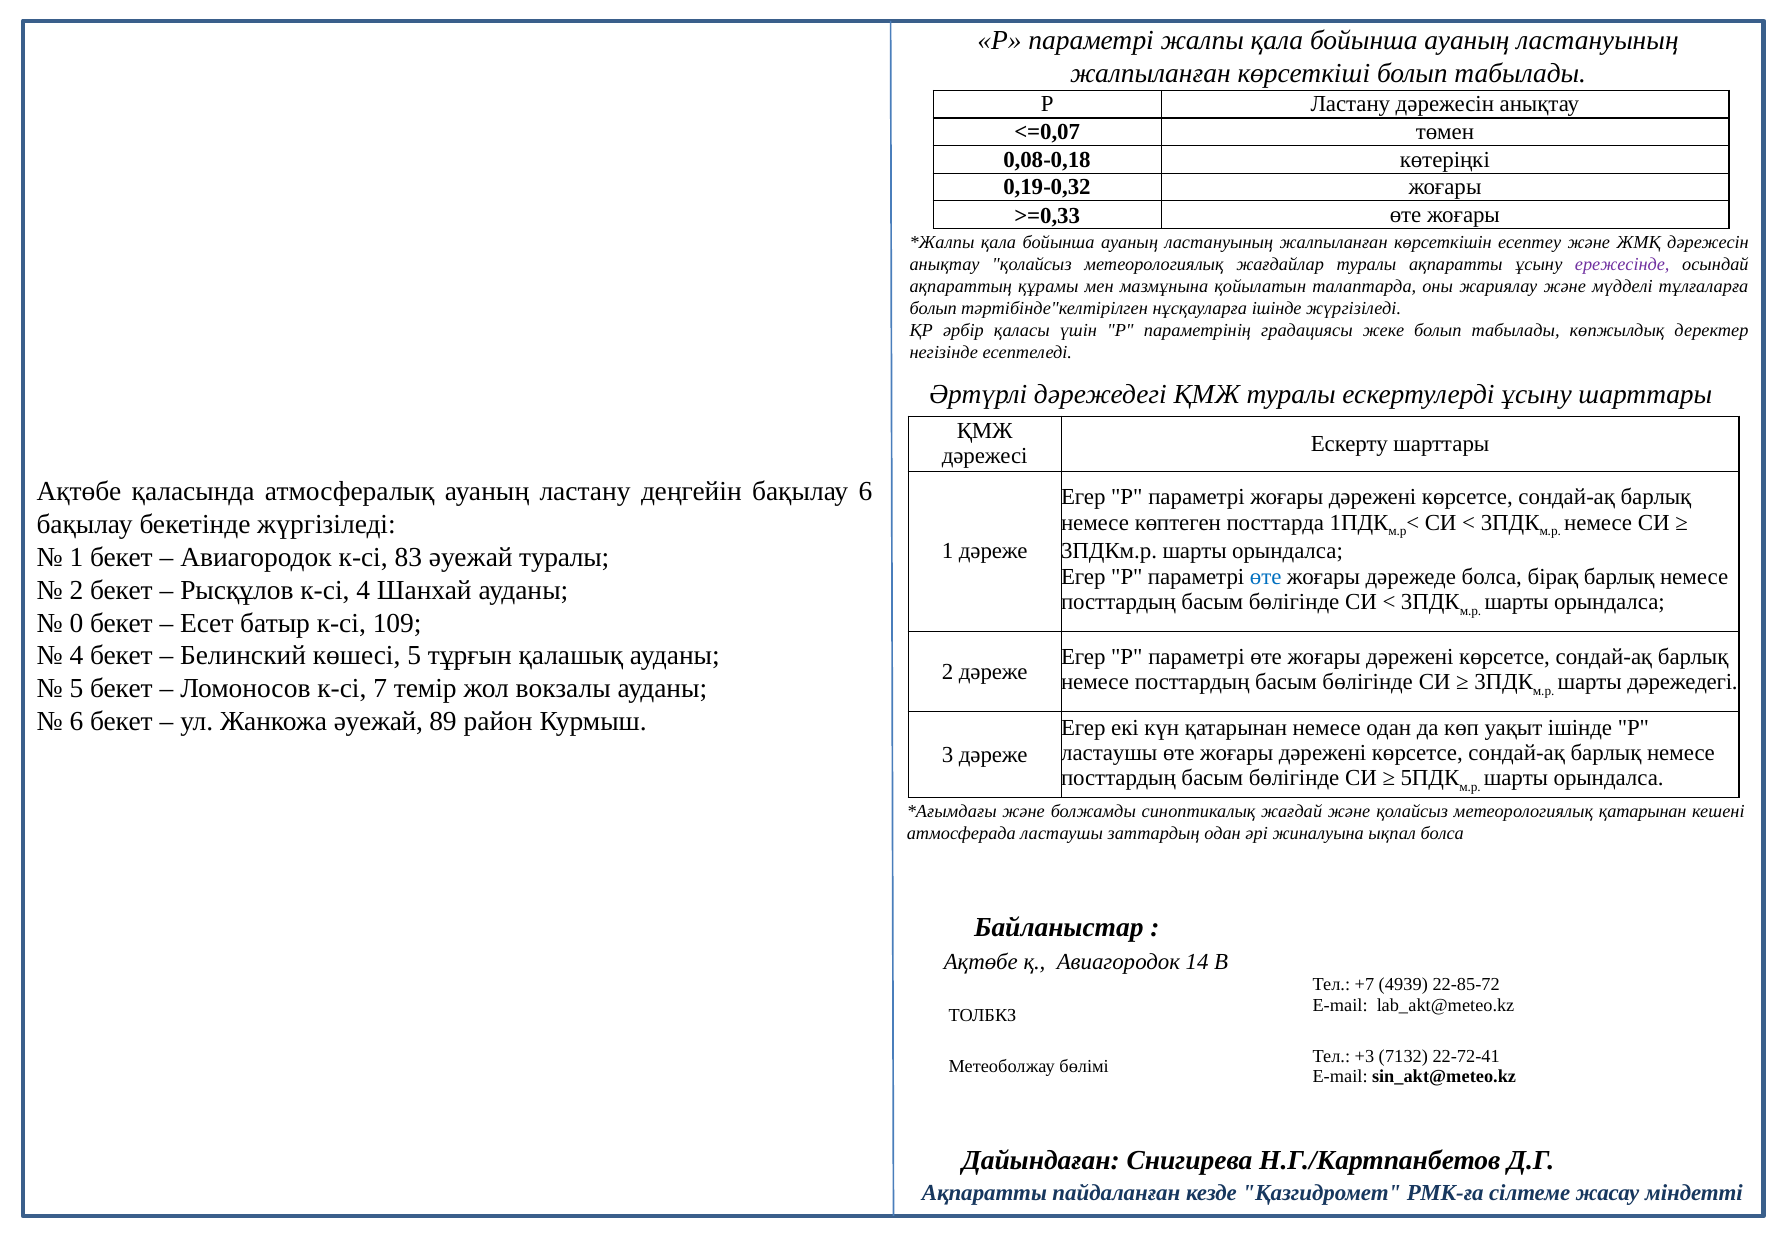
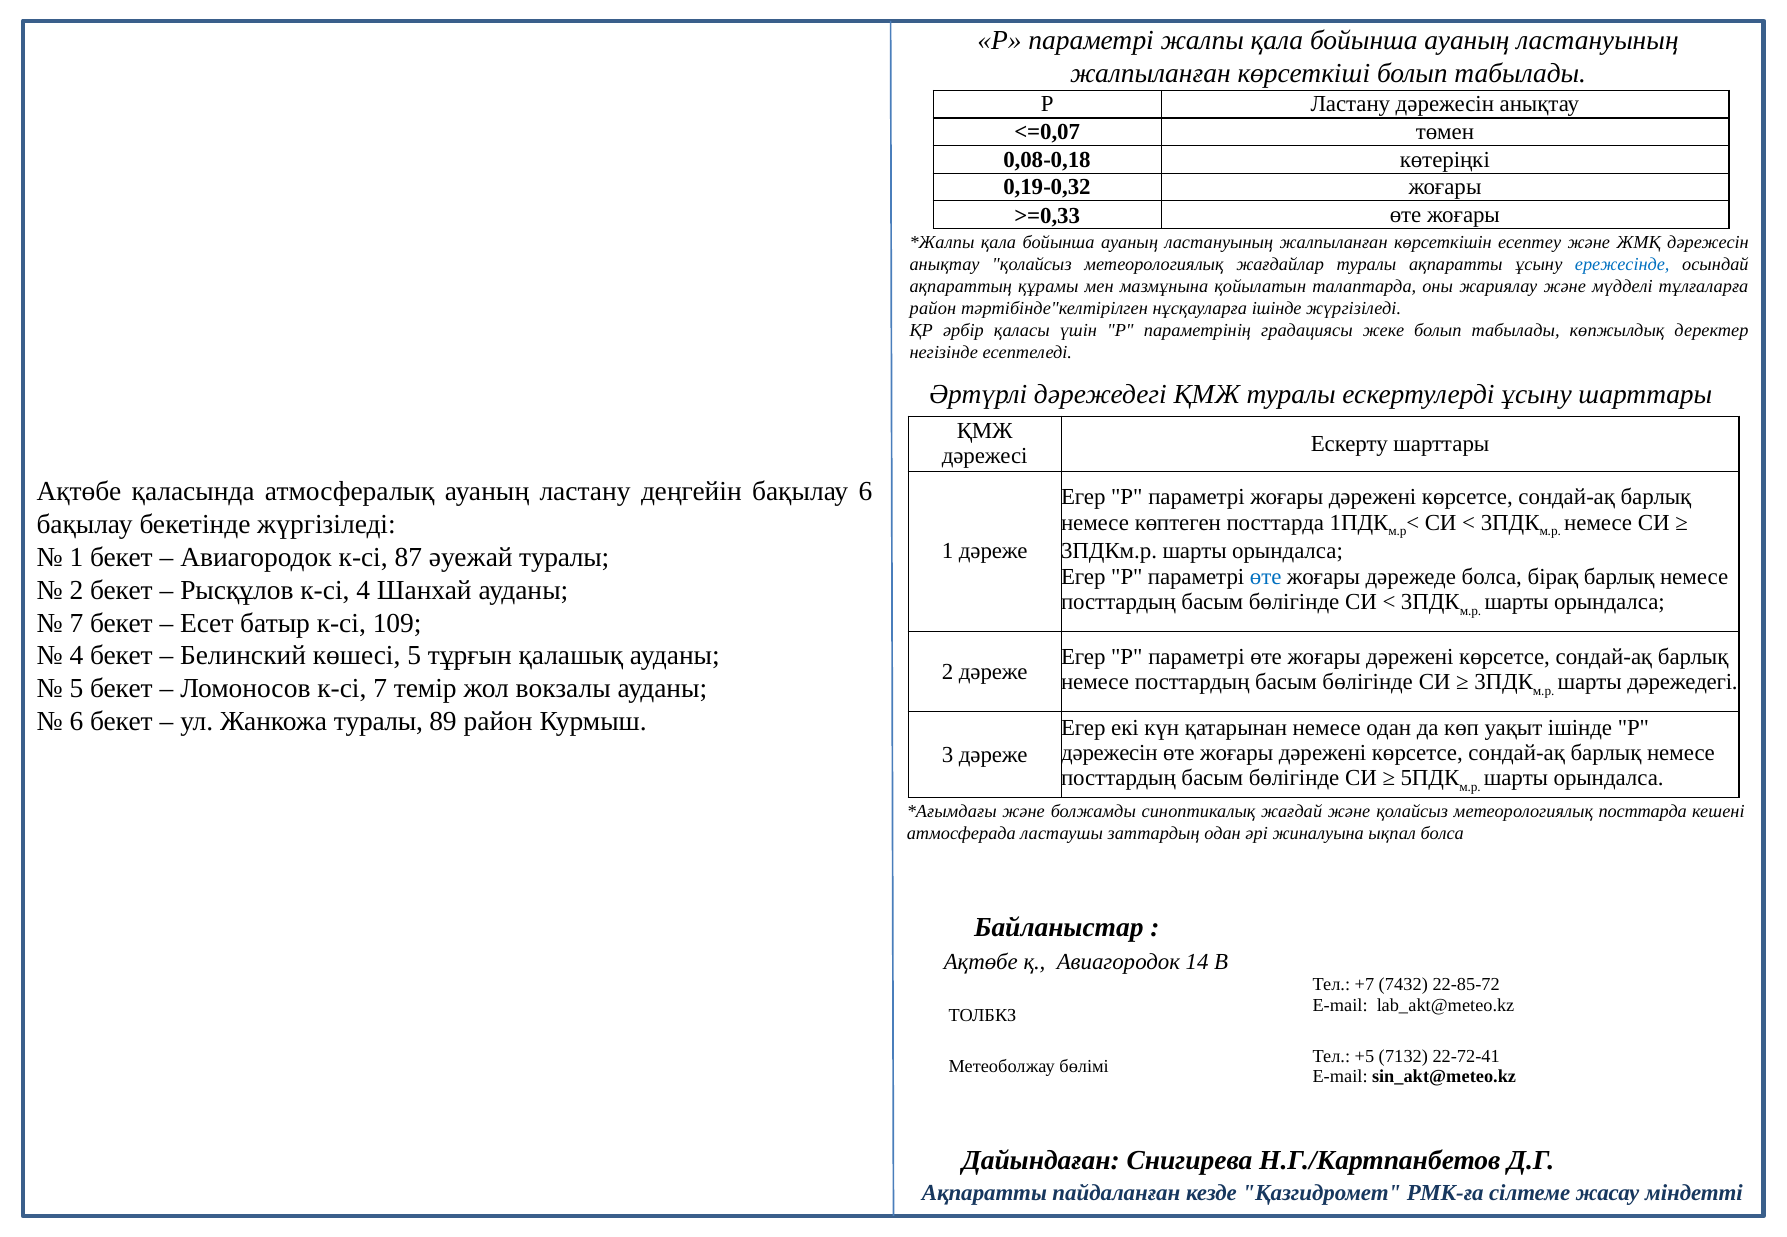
ережесінде colour: purple -> blue (1622, 264)
болып: болып -> район (933, 308)
83: 83 -> 87 (408, 557)
0: 0 -> 7 (76, 623)
Жанкожа әуежай: әуежай -> туралы (378, 722)
ластаушы: ластаушы -> дәрежесін (1109, 753)
метеорологиялық қатарынан: қатарынан -> посттарда (1643, 811)
4939: 4939 -> 7432 (1403, 985)
+3: +3 -> +5 (1364, 1056)
